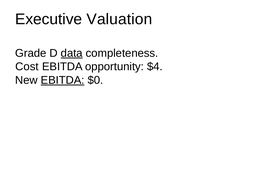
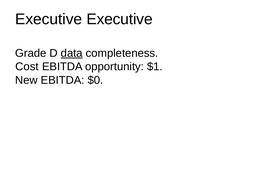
Executive Valuation: Valuation -> Executive (120, 19)
$4: $4 -> $1 (155, 67)
EBITDA underline: present -> none (63, 80)
